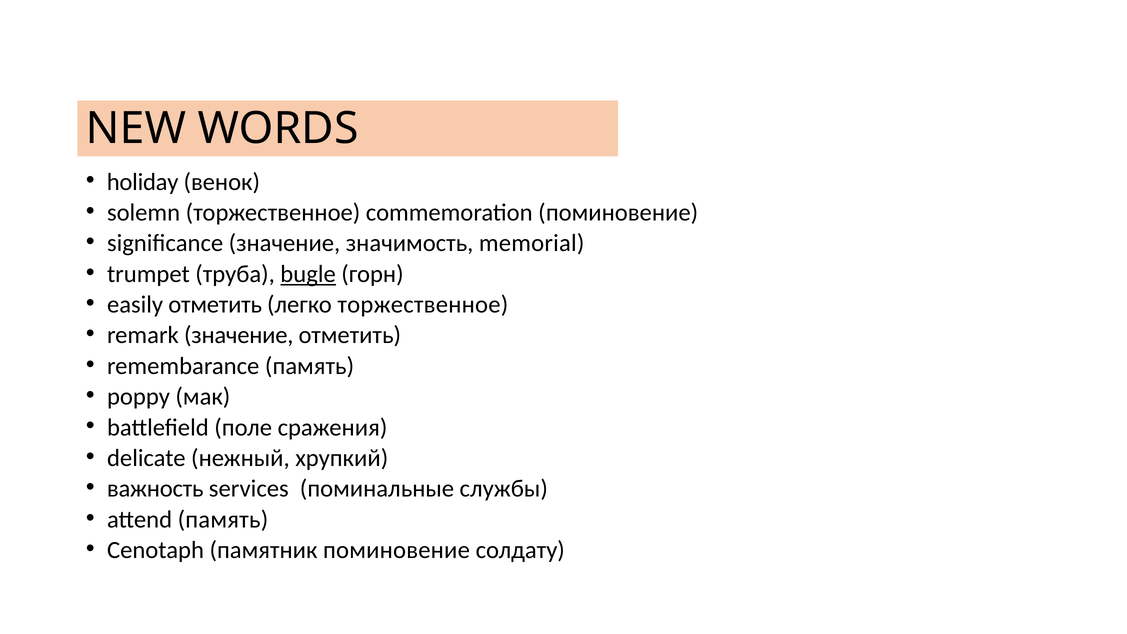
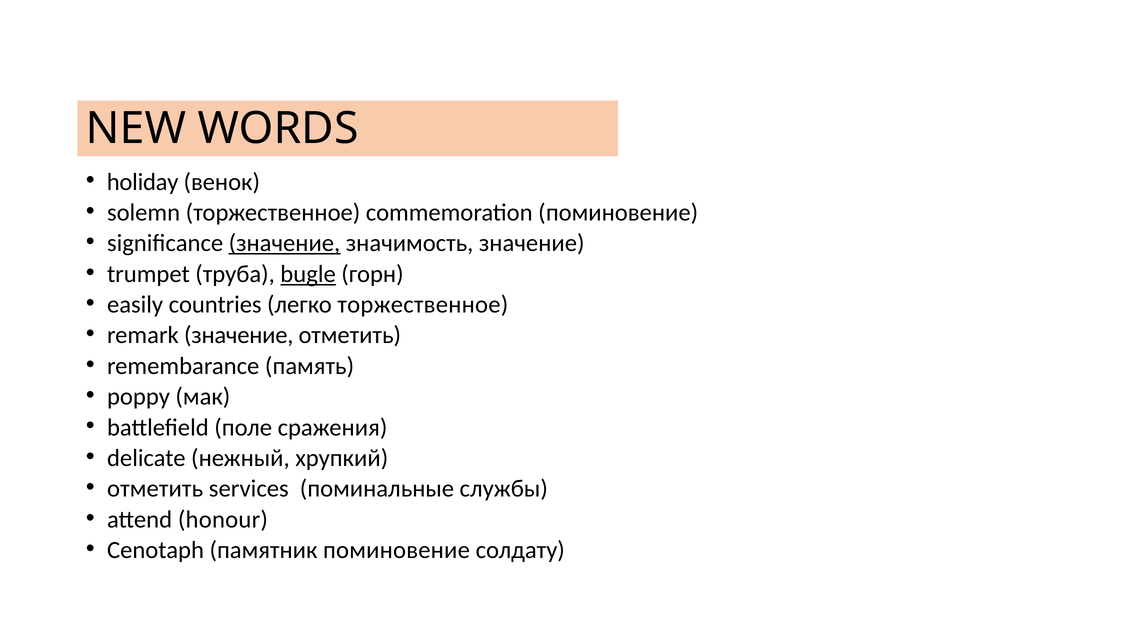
значение underline: none -> present (284, 243)
значимость memorial: memorial -> значение (532, 243)
easily отметить: отметить -> countries (215, 305)
важность: важность -> отметить (155, 489)
attend память: память -> honour (223, 519)
